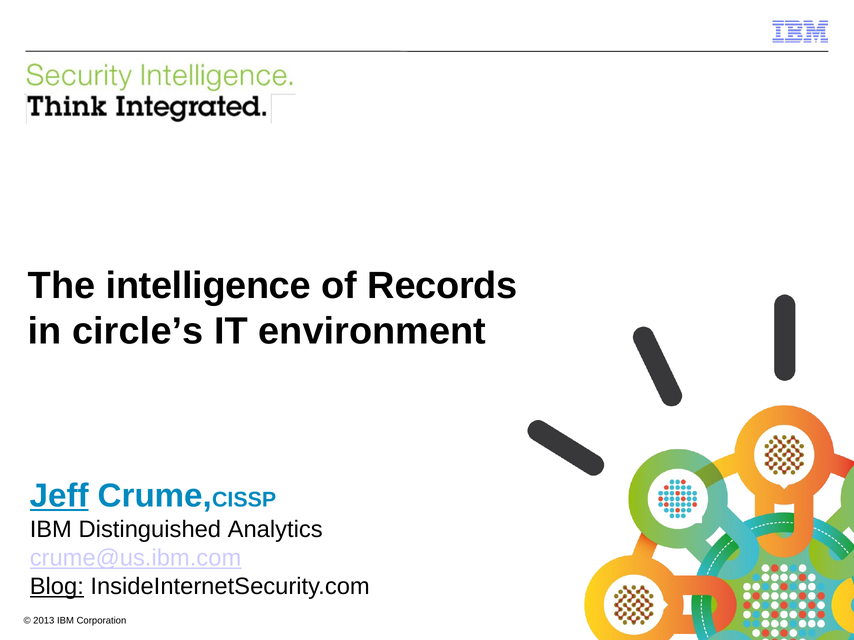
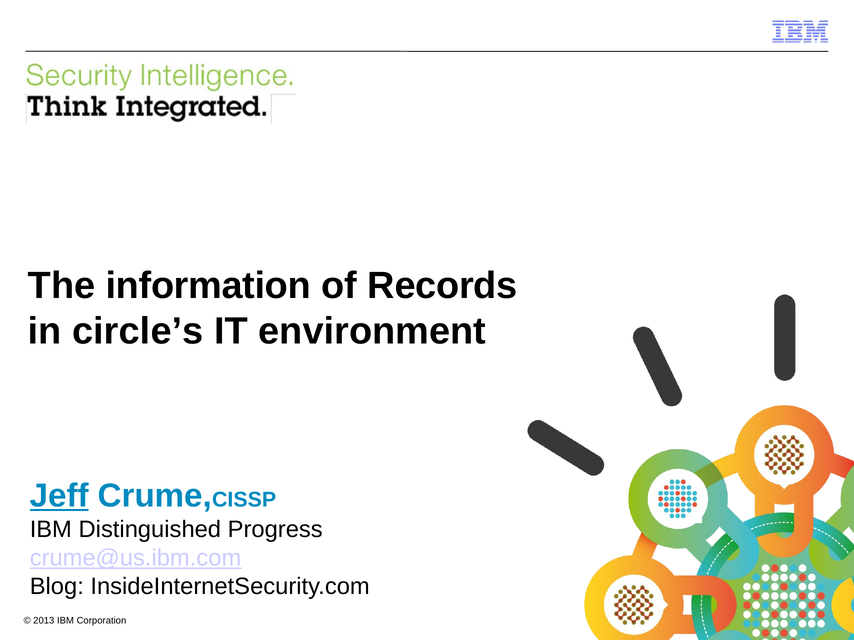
intelligence: intelligence -> information (208, 286)
Analytics: Analytics -> Progress (275, 530)
Blog underline: present -> none (57, 587)
